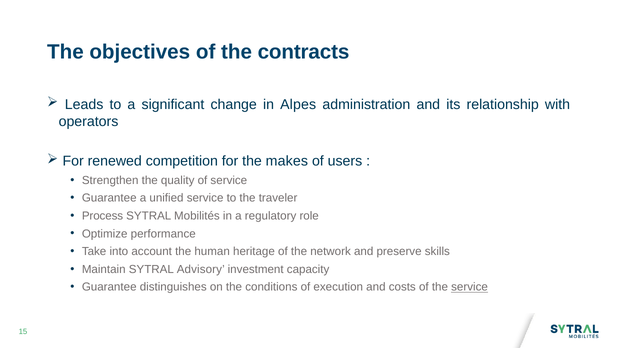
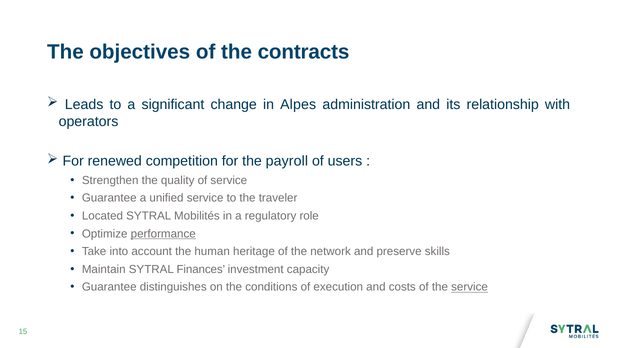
makes: makes -> payroll (287, 161)
Process: Process -> Located (102, 216)
performance underline: none -> present (163, 233)
Advisory: Advisory -> Finances (201, 269)
